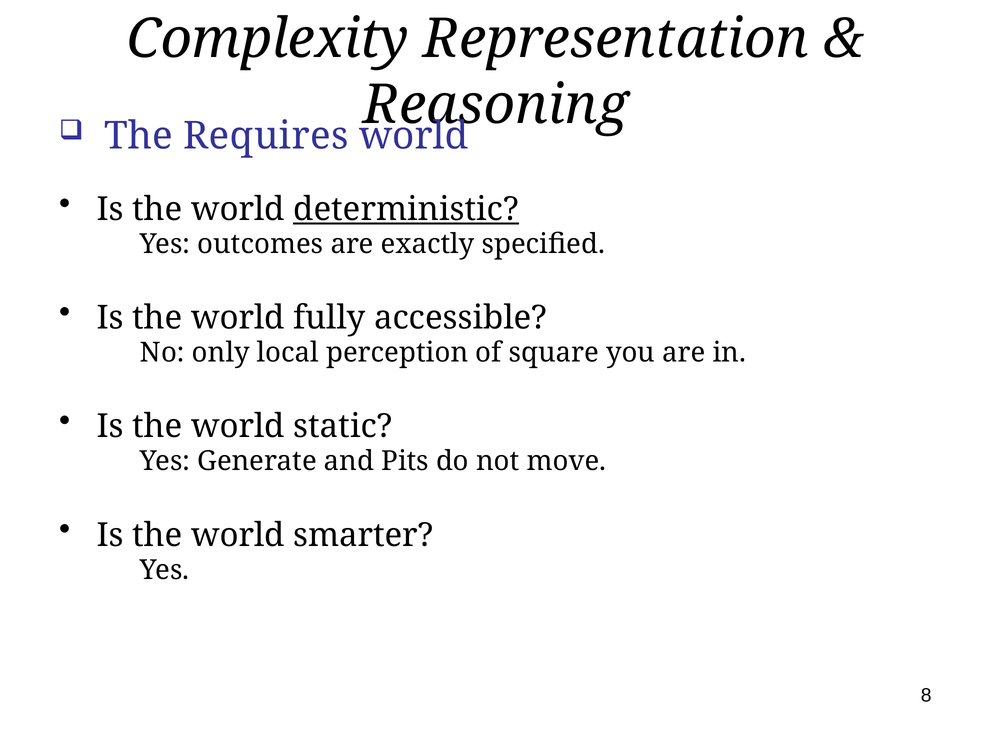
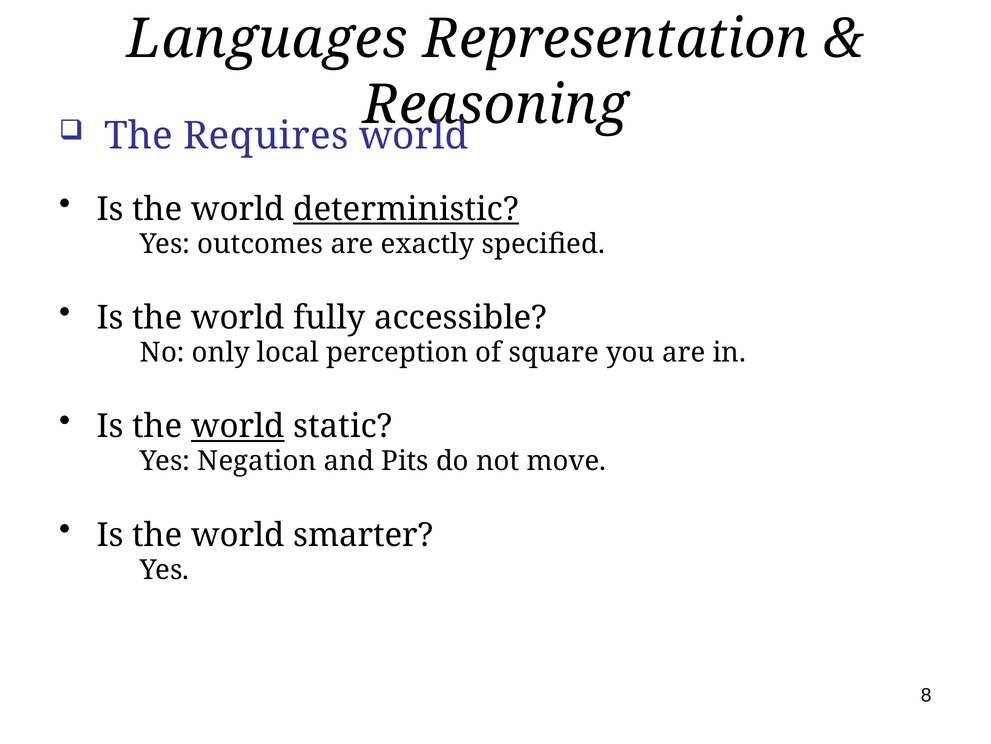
Complexity: Complexity -> Languages (267, 39)
world underline: none -> present (238, 426)
Generate: Generate -> Negation (257, 461)
